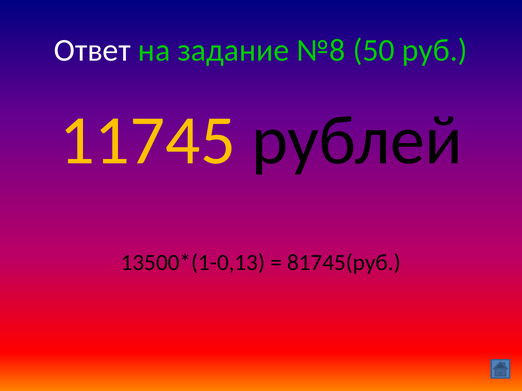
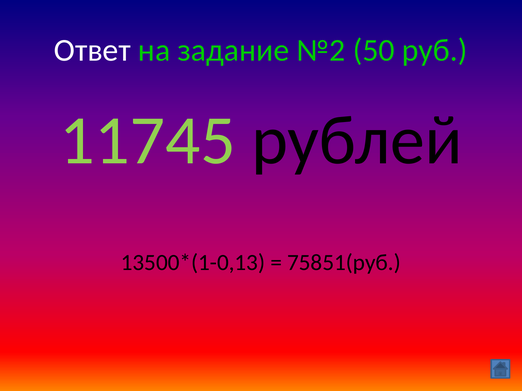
№8: №8 -> №2 (321, 51)
11745 colour: yellow -> light green (147, 141)
81745(руб: 81745(руб -> 75851(руб (344, 263)
